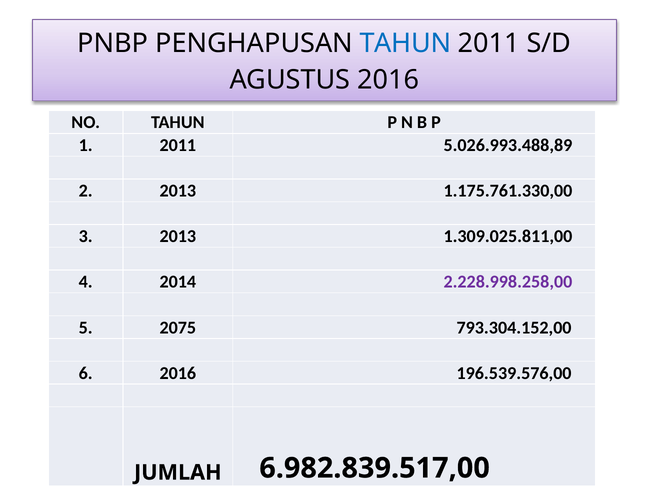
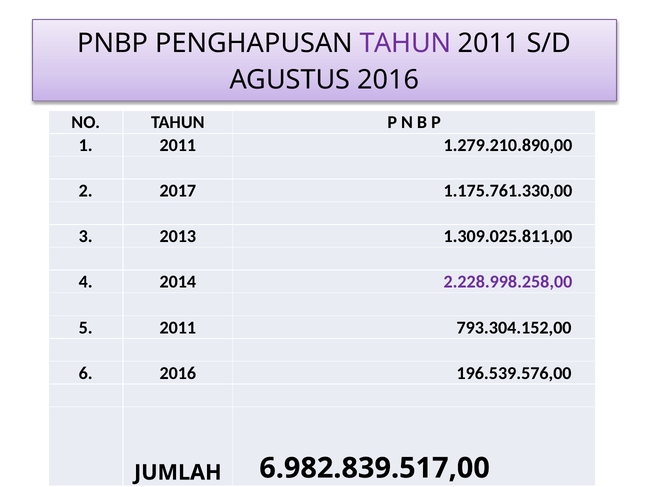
TAHUN colour: blue -> purple (405, 43)
5.026.993.488,89: 5.026.993.488,89 -> 1.279.210.890,00 (508, 145)
2 2013: 2013 -> 2017 (178, 191)
5 2075: 2075 -> 2011 (178, 327)
